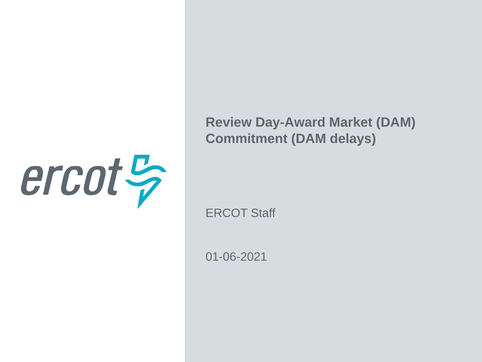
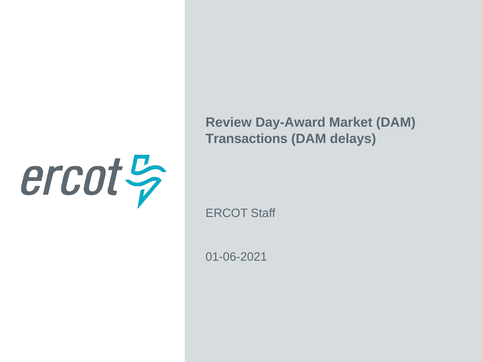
Commitment: Commitment -> Transactions (247, 138)
